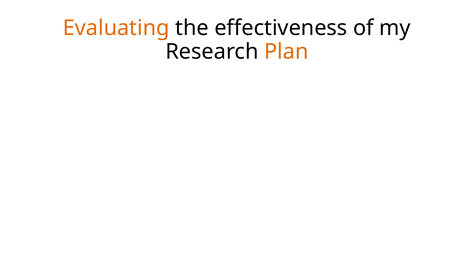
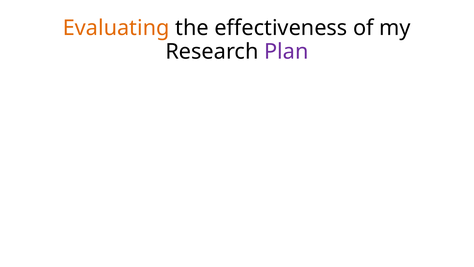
Plan colour: orange -> purple (286, 52)
